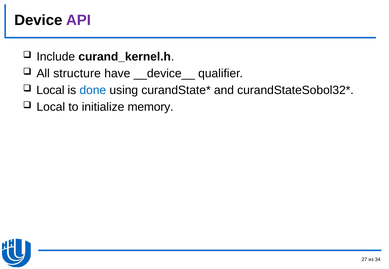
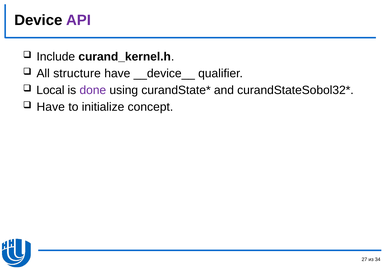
done colour: blue -> purple (93, 90)
Local: Local -> Have (51, 107)
memory: memory -> concept (150, 107)
